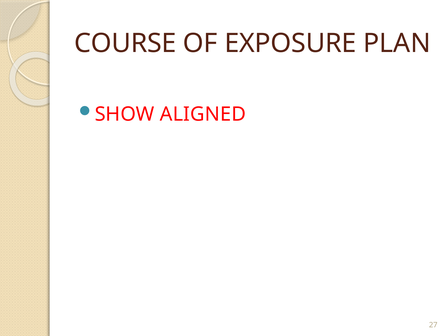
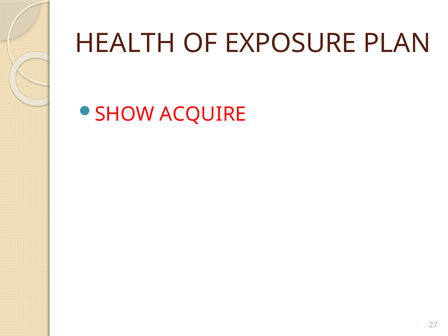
COURSE: COURSE -> HEALTH (125, 43)
ALIGNED: ALIGNED -> ACQUIRE (203, 114)
